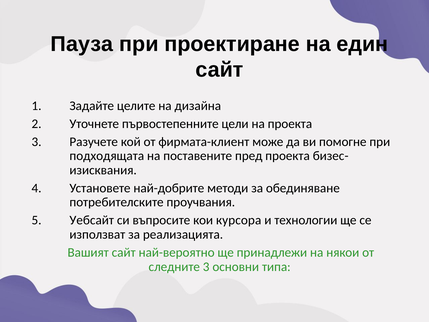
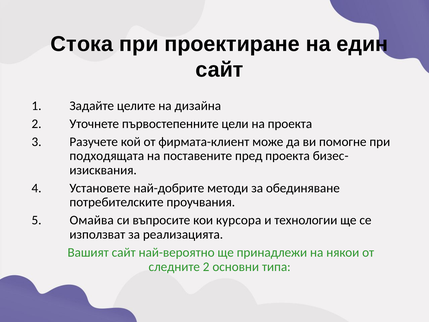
Пауза: Пауза -> Стока (82, 44)
Уебсайт: Уебсайт -> Омайва (92, 220)
следните 3: 3 -> 2 (206, 266)
